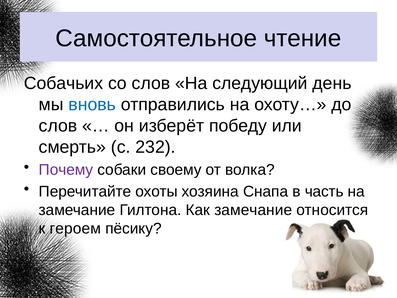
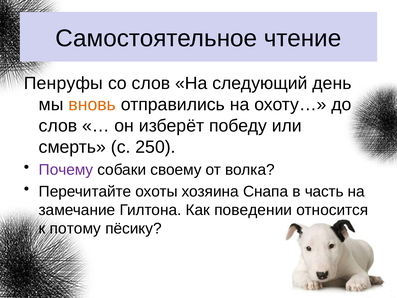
Собачьих: Собачьих -> Пенруфы (63, 83)
вновь colour: blue -> orange (92, 104)
232: 232 -> 250 (156, 147)
Как замечание: замечание -> поведении (253, 210)
героем: героем -> потому (75, 228)
